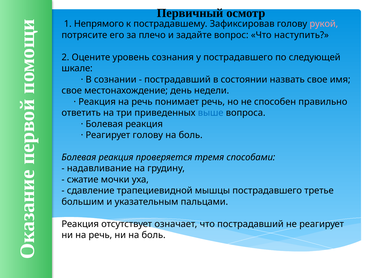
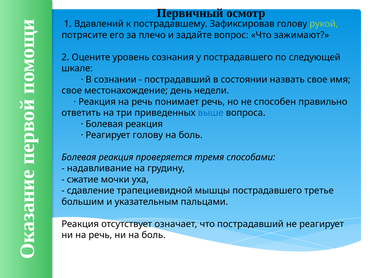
Непрямого: Непрямого -> Вдавлений (99, 24)
рукой colour: pink -> light green (324, 24)
наступить: наступить -> зажимают (302, 35)
